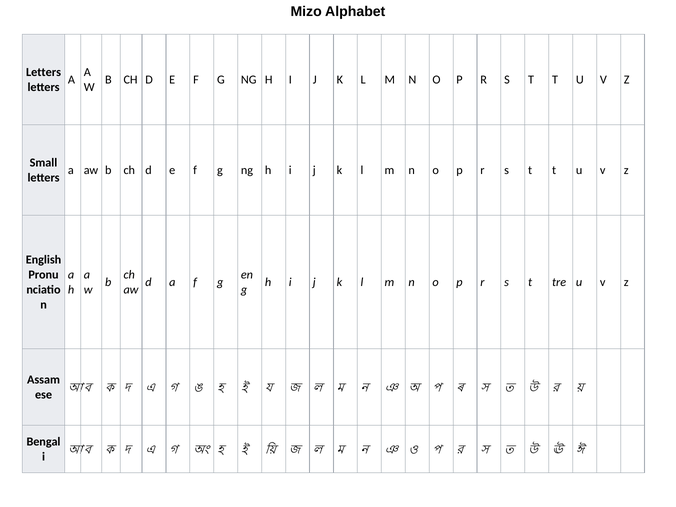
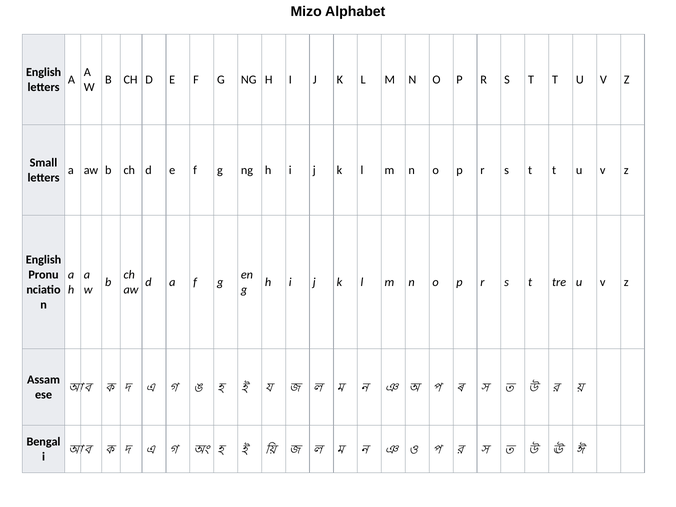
Letters: Letters -> English (44, 72)
